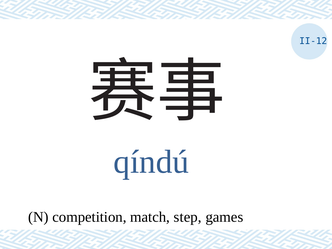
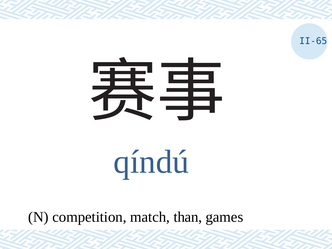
II-12: II-12 -> II-65 (313, 41)
step: step -> than (188, 217)
